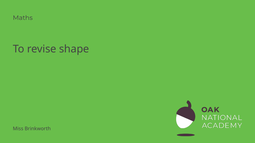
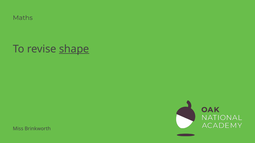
shape underline: none -> present (74, 49)
